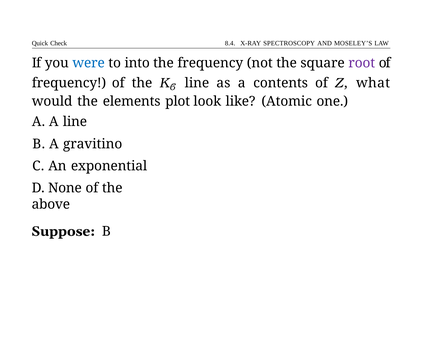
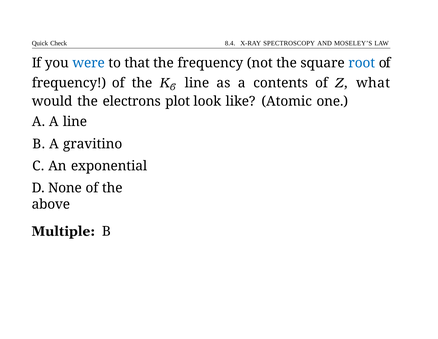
into: into -> that (137, 63)
root colour: purple -> blue (362, 63)
elements: elements -> electrons (132, 101)
Suppose: Suppose -> Multiple (63, 231)
